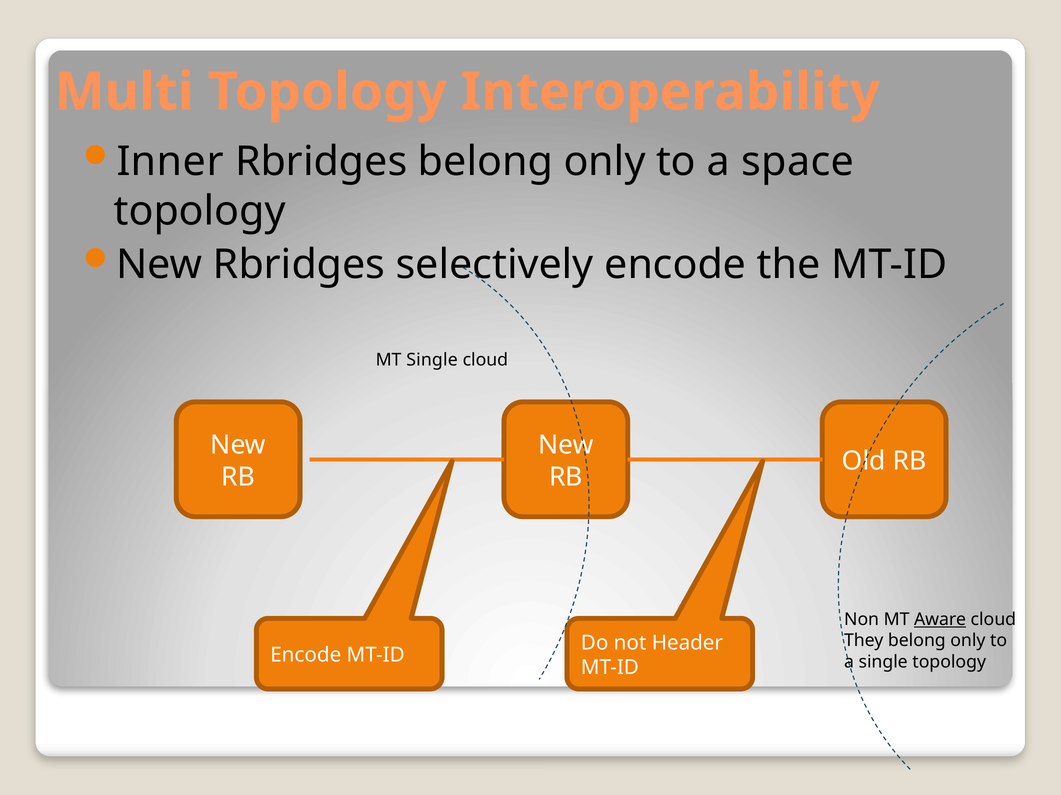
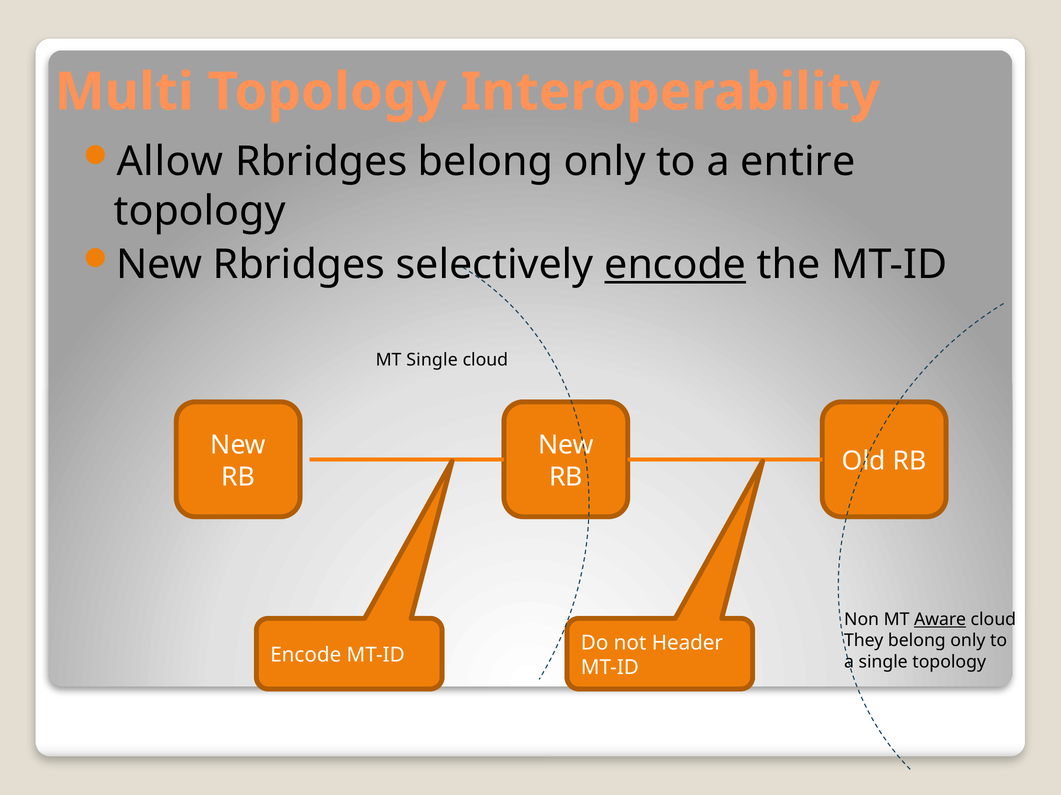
Inner: Inner -> Allow (170, 162)
space: space -> entire (798, 162)
encode underline: none -> present (675, 265)
